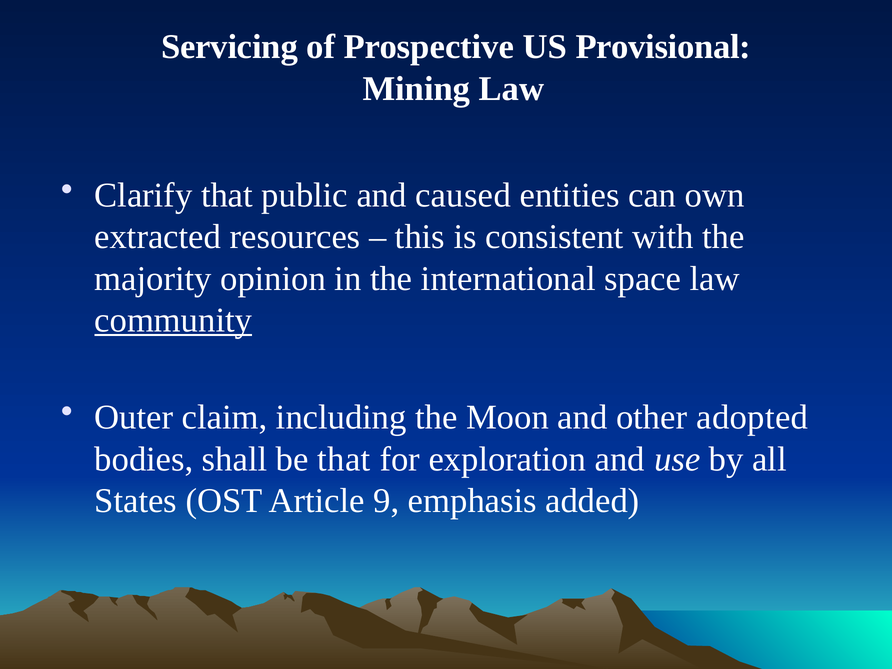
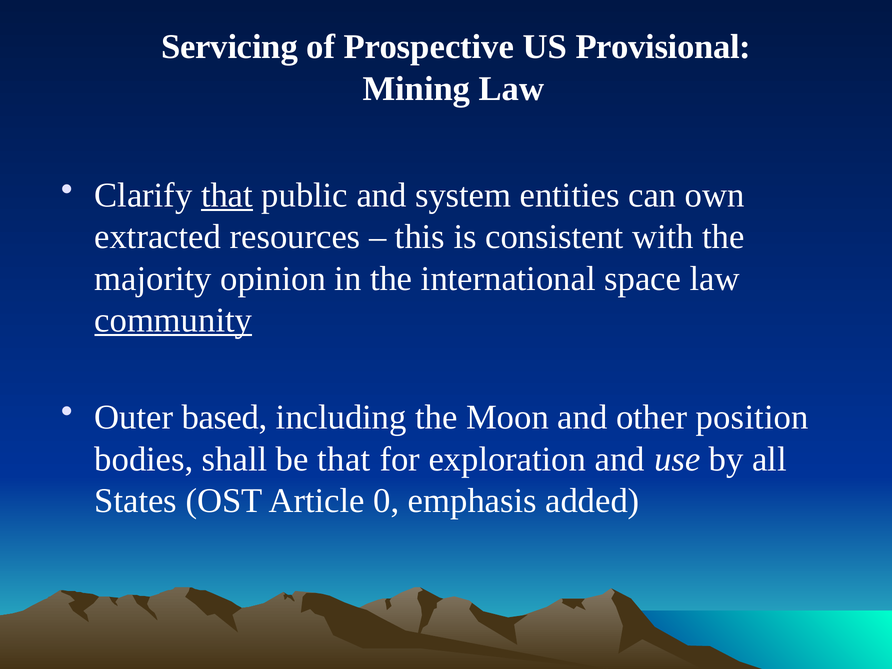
that underline: none -> present (227, 195)
caused: caused -> system (463, 195)
claim: claim -> based (225, 417)
adopted: adopted -> position (752, 417)
9: 9 -> 0 (386, 501)
